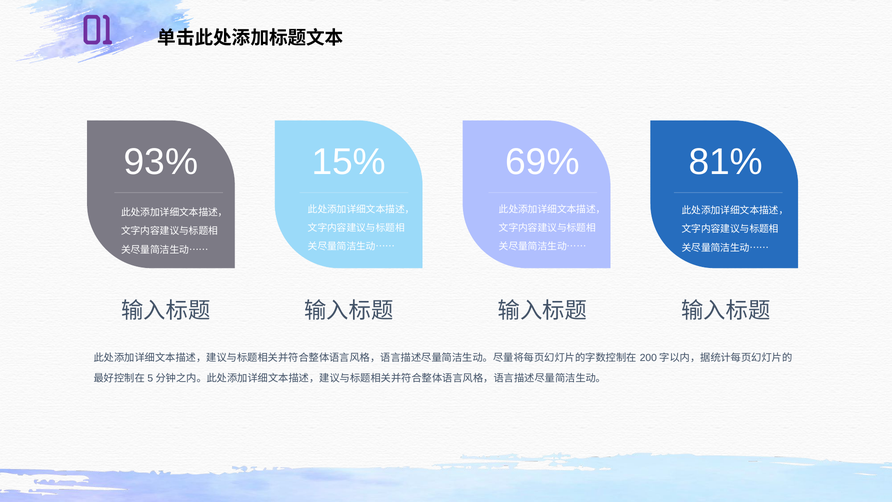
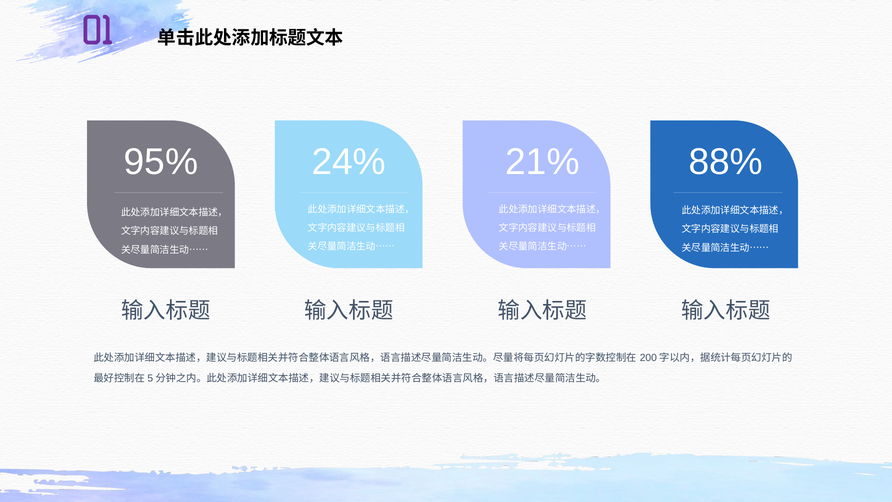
93%: 93% -> 95% (161, 162)
15%: 15% -> 24% (349, 162)
69%: 69% -> 21% (542, 162)
81%: 81% -> 88% (726, 162)
